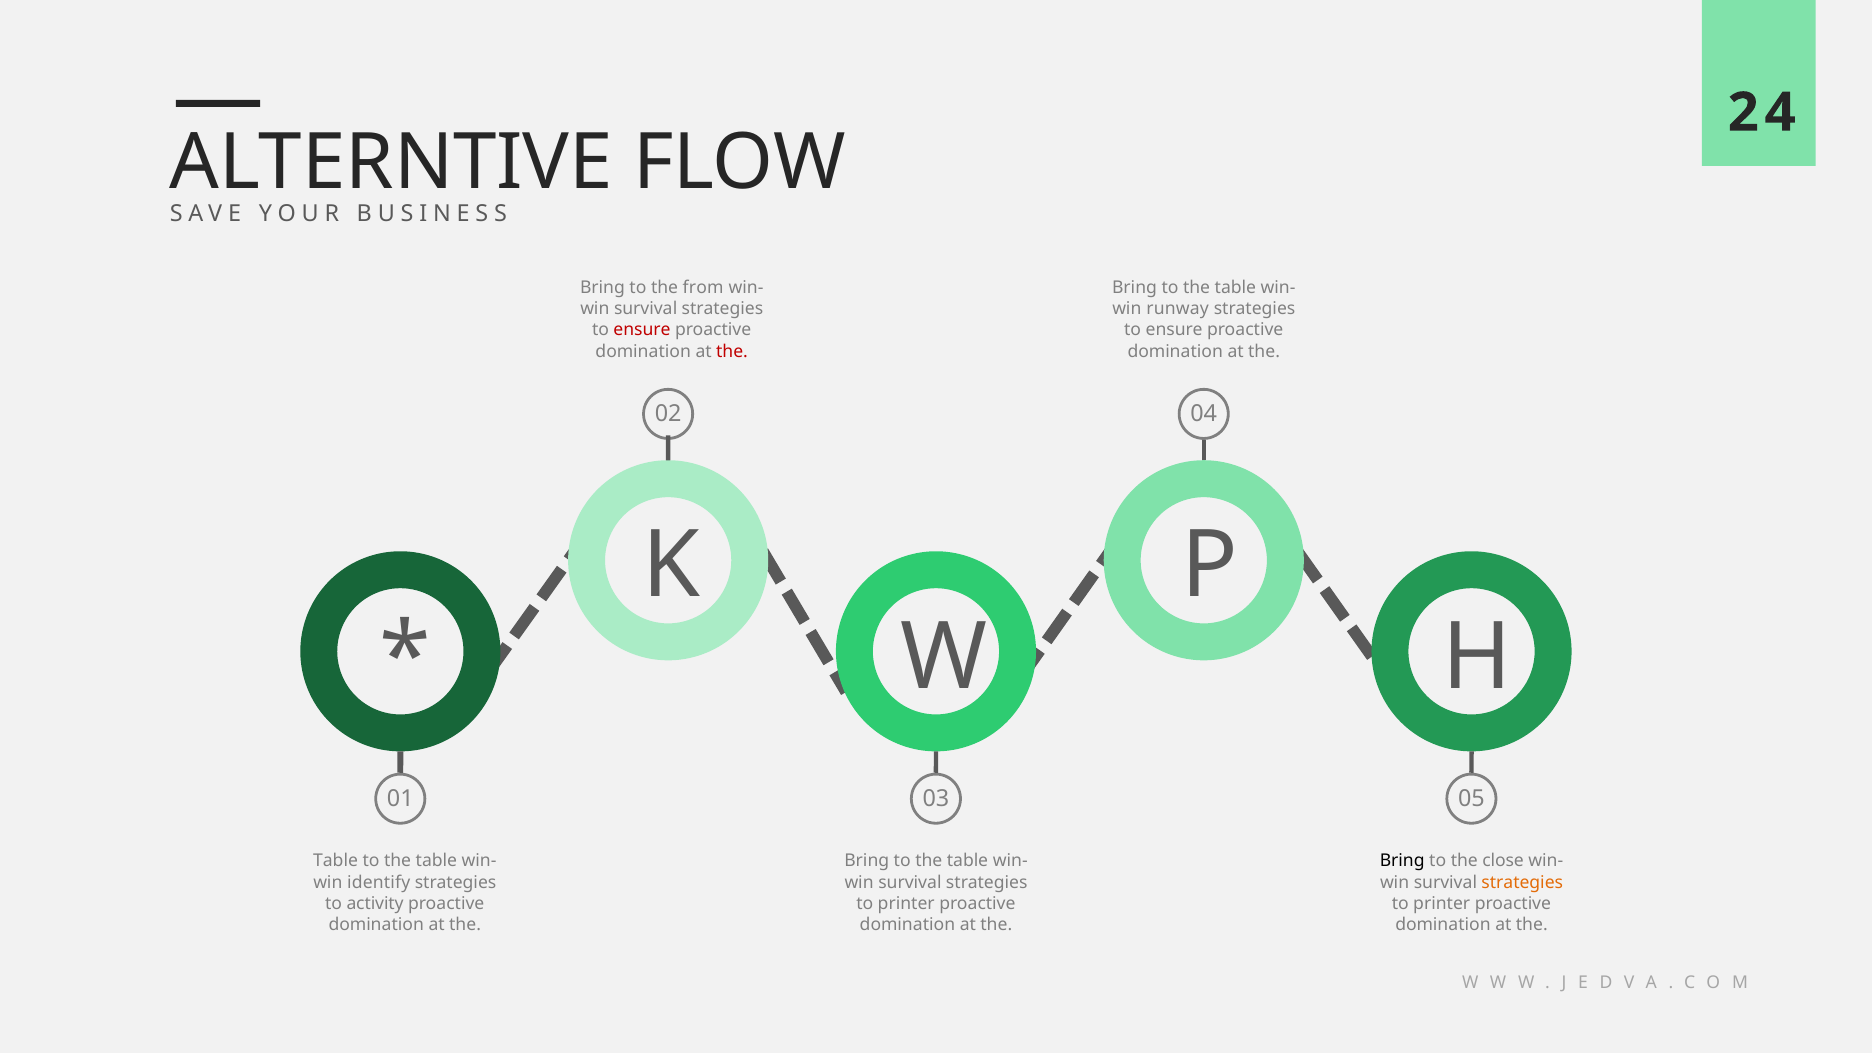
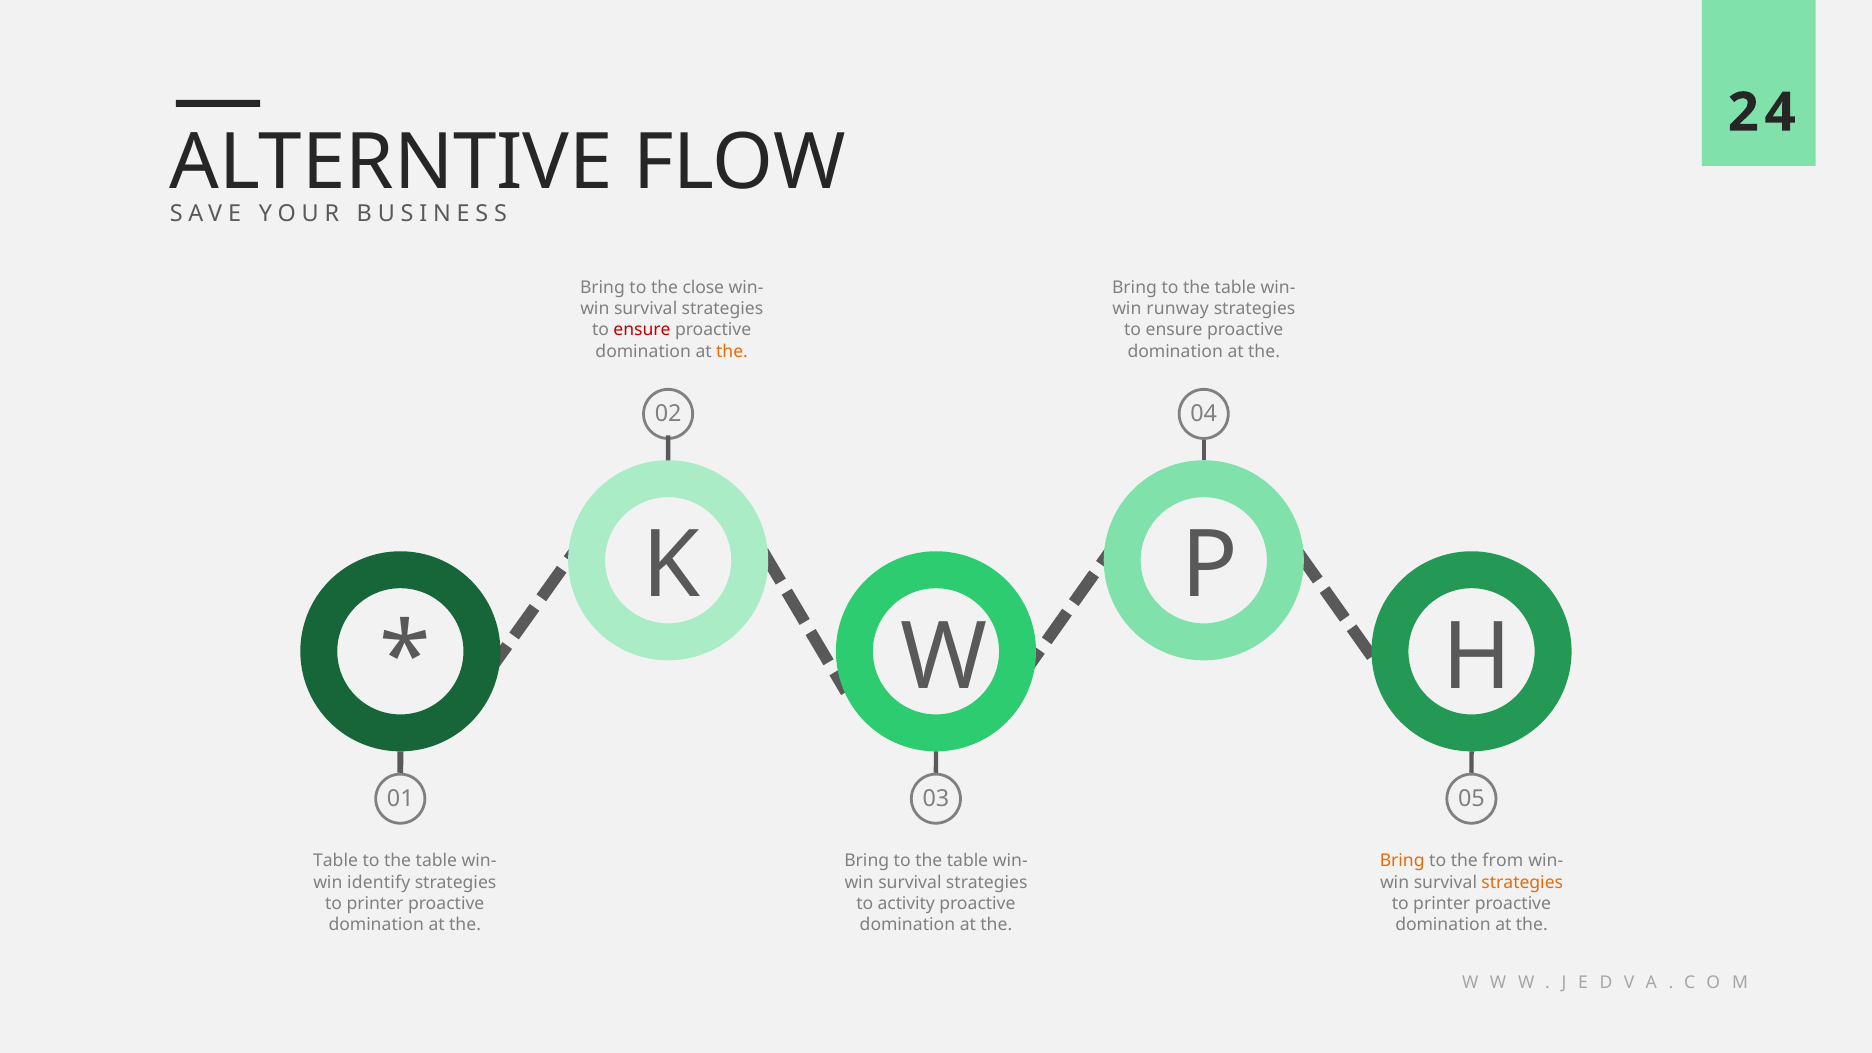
from: from -> close (703, 288)
the colour: red -> orange (732, 351)
Bring colour: black -> orange (1402, 861)
close: close -> from (1503, 861)
activity: activity -> printer (375, 903)
printer: printer -> activity (906, 903)
